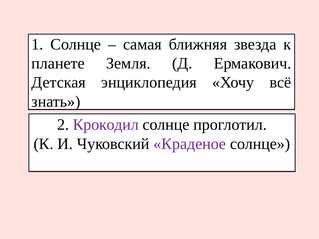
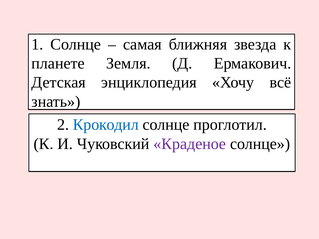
Крокодил colour: purple -> blue (106, 125)
